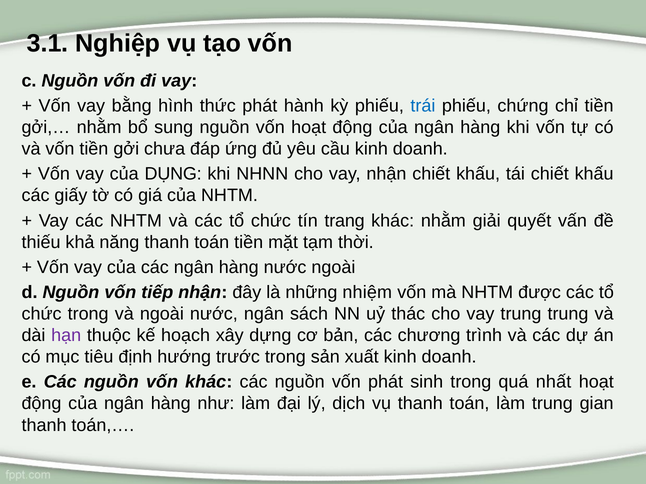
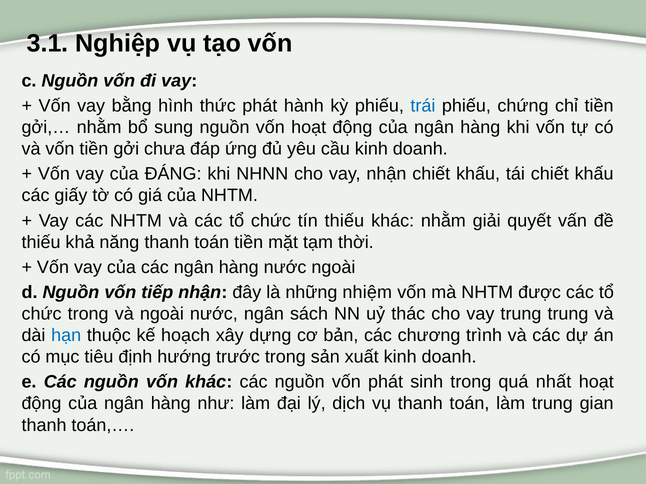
DỤNG: DỤNG -> ĐÁNG (173, 174)
tín trang: trang -> thiếu (344, 221)
hạn colour: purple -> blue (66, 336)
